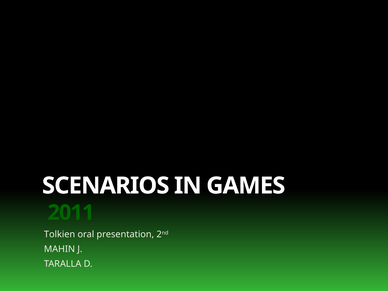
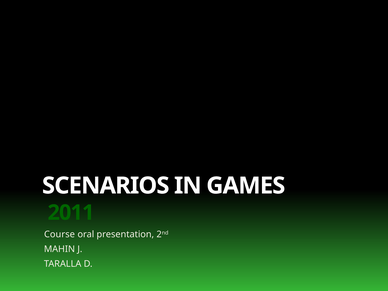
Tolkien: Tolkien -> Course (60, 234)
